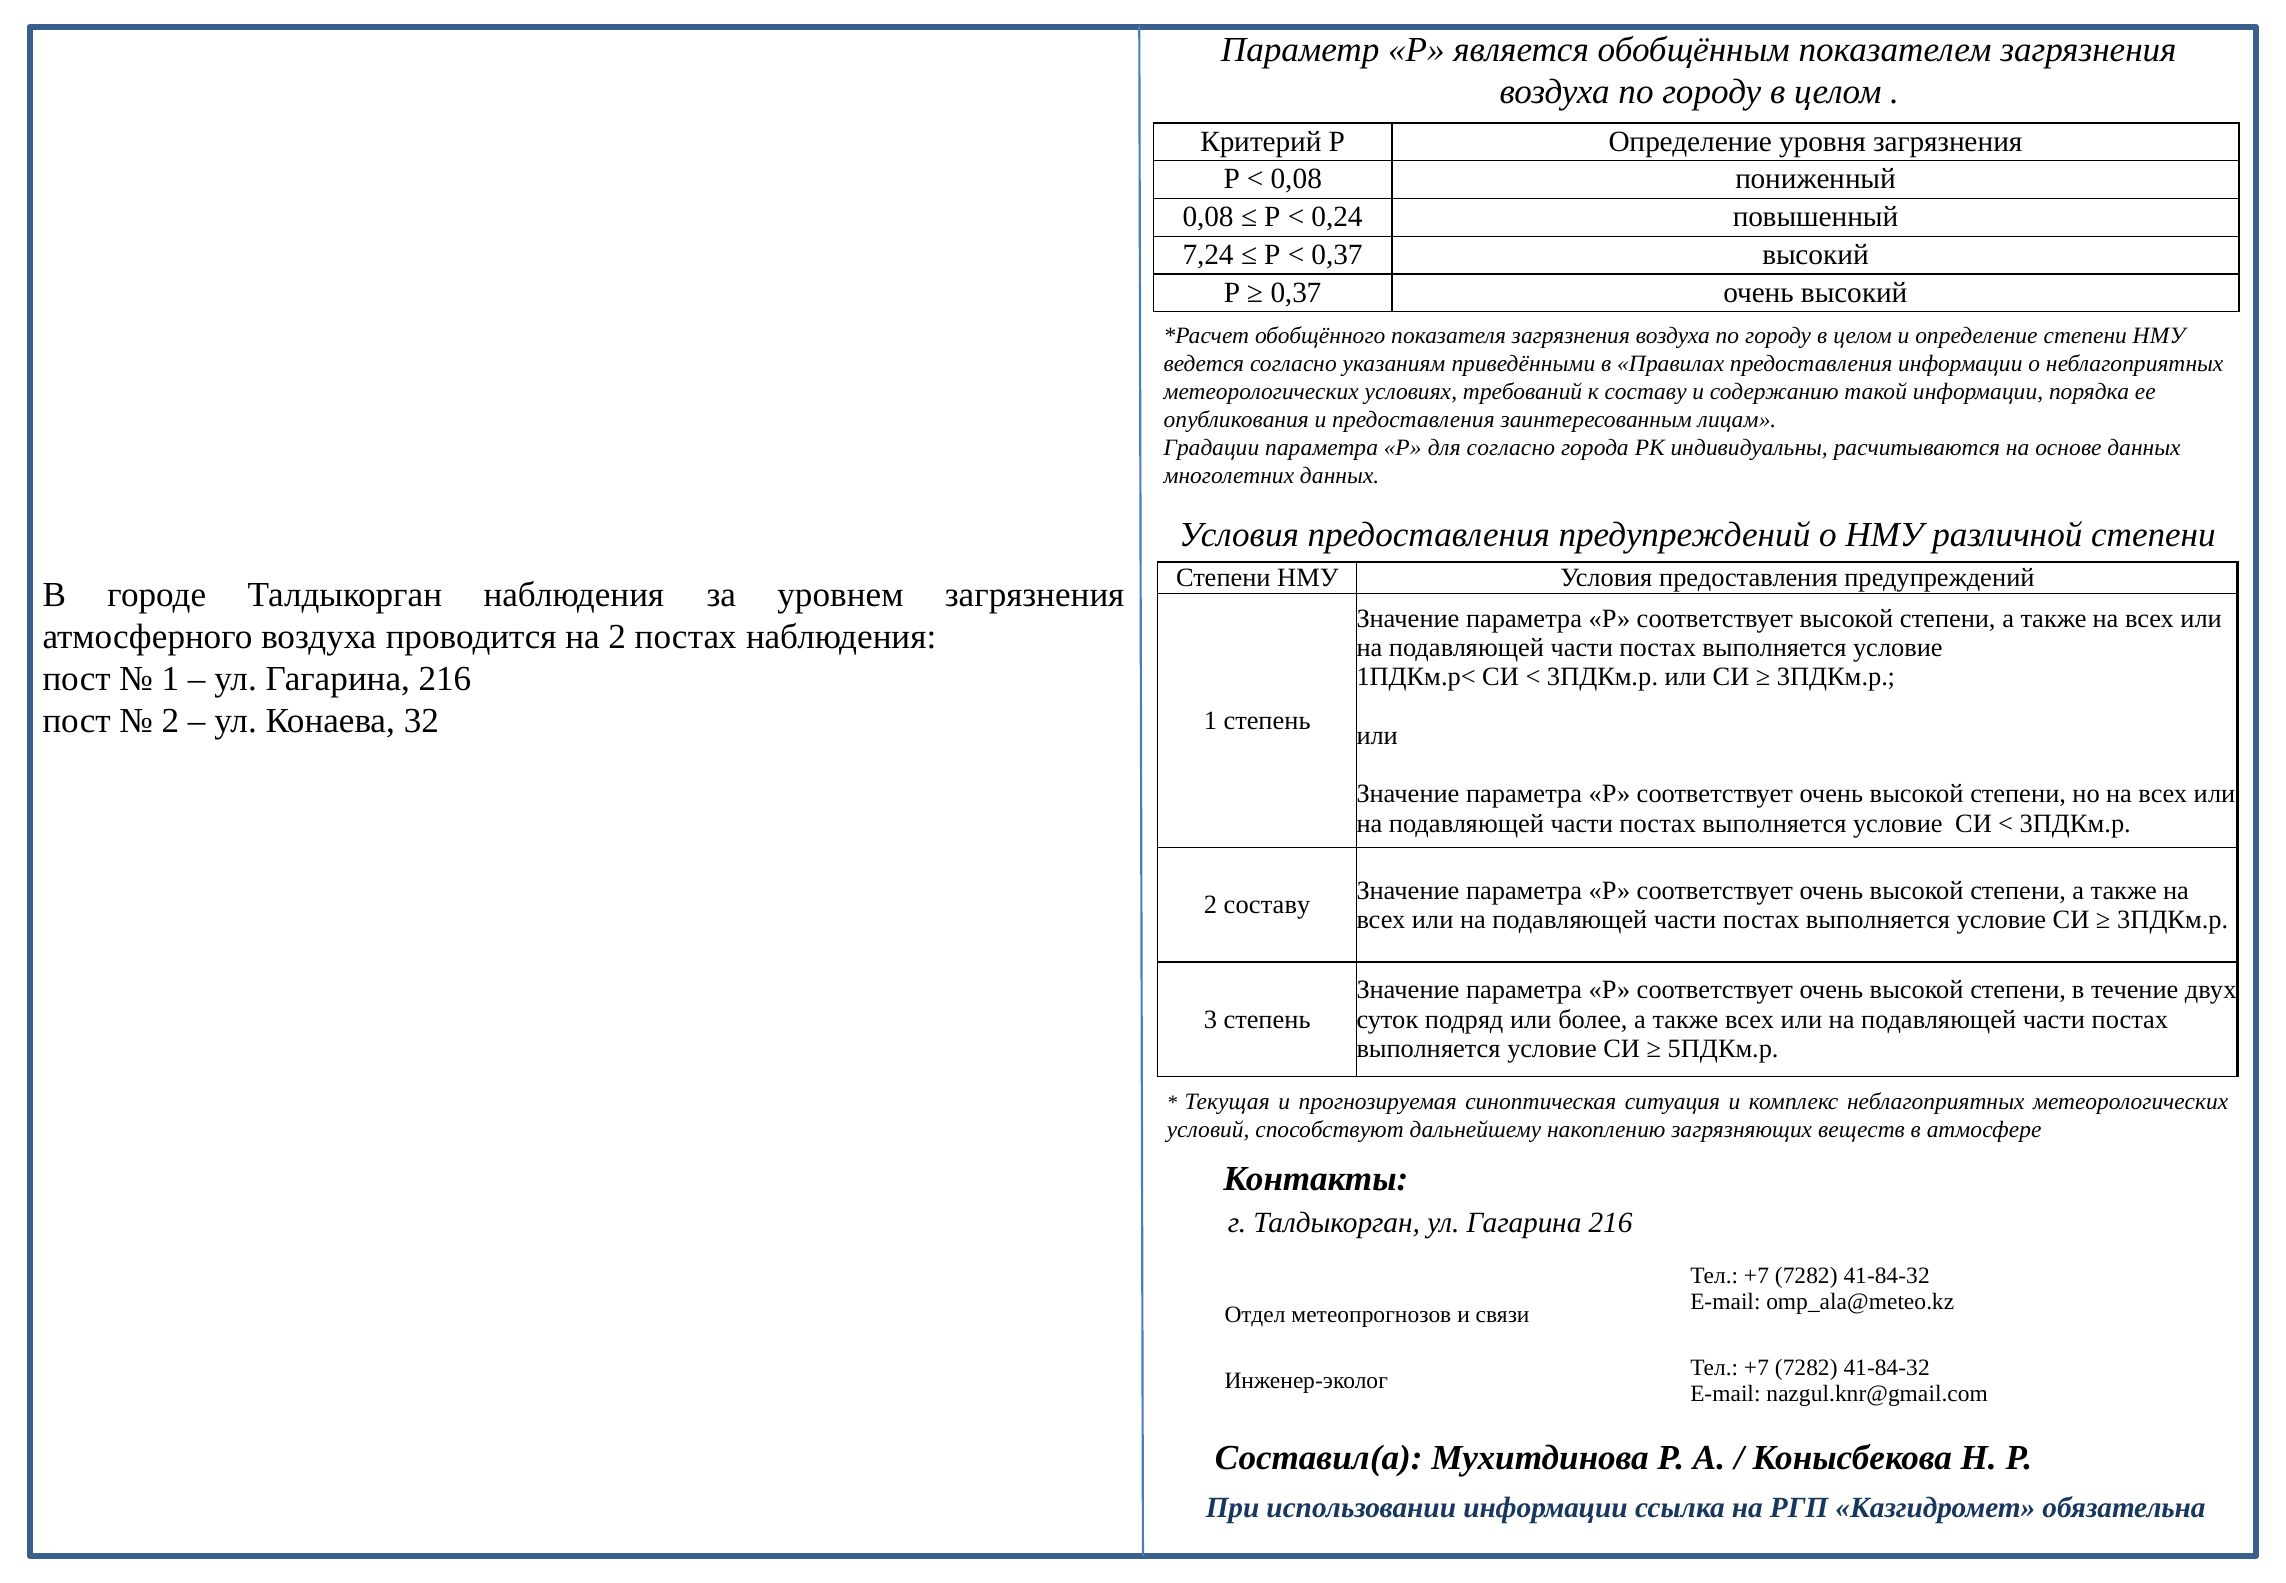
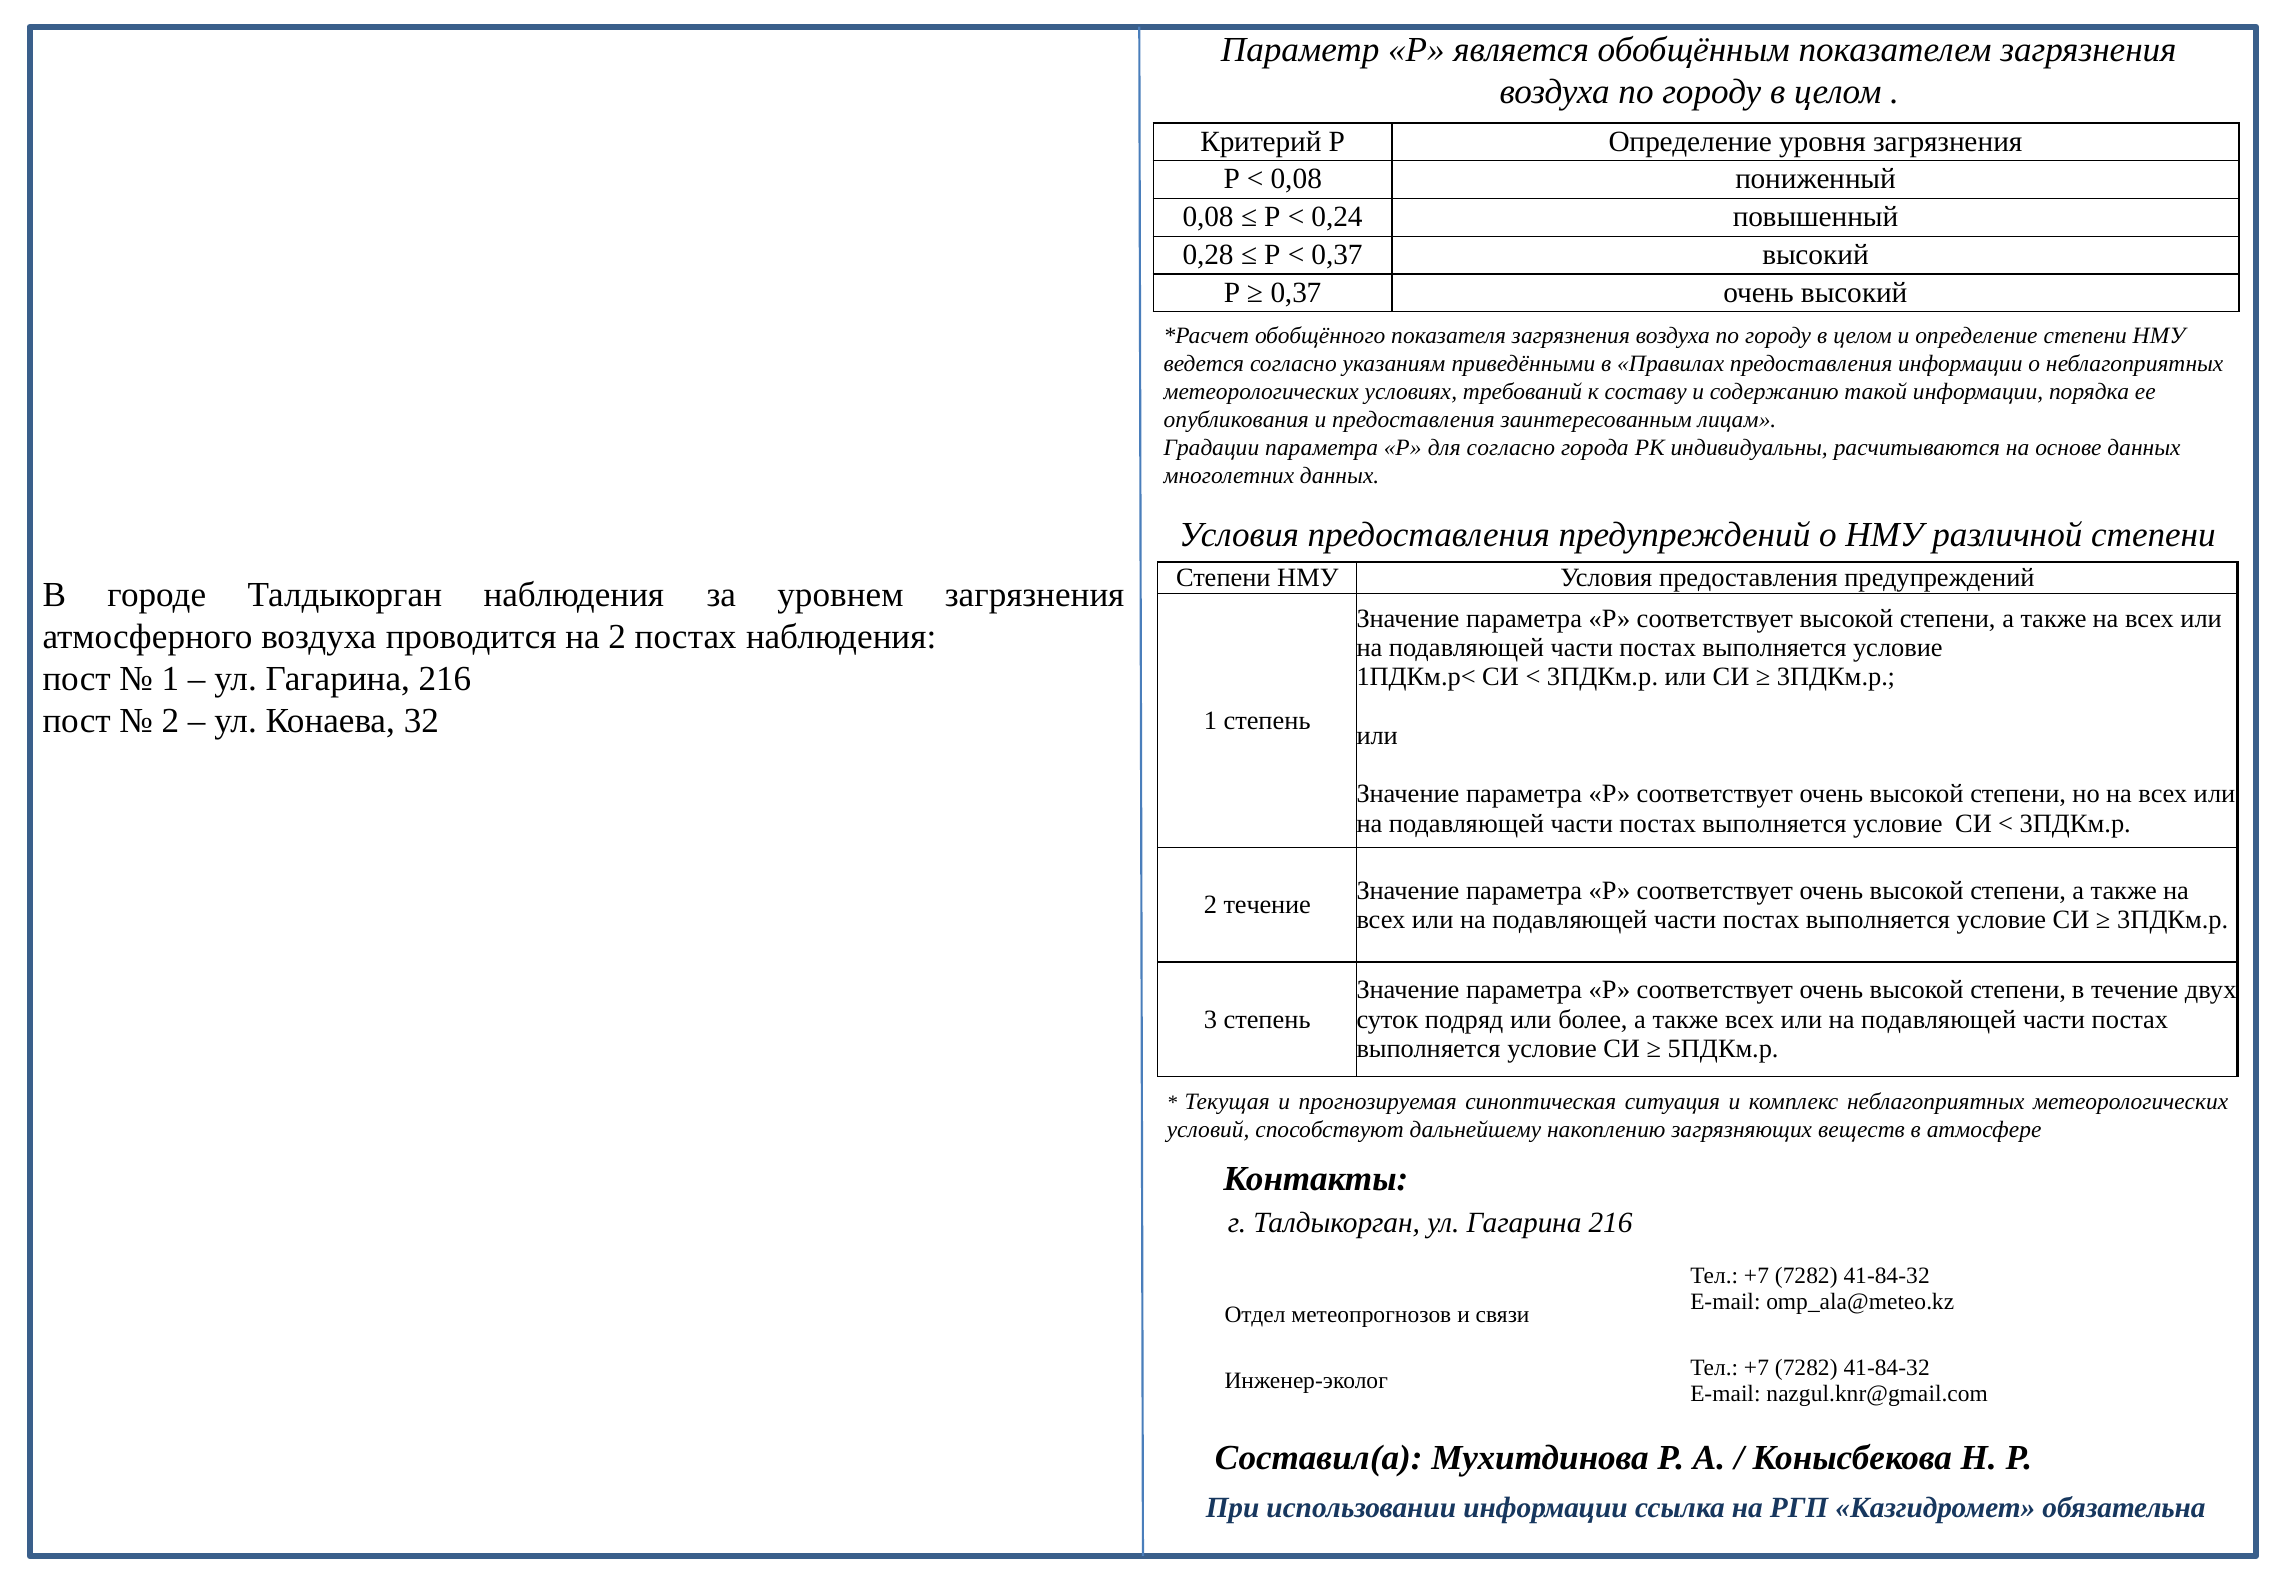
7,24: 7,24 -> 0,28 (1208, 255)
2 составу: составу -> течение (1267, 905)
